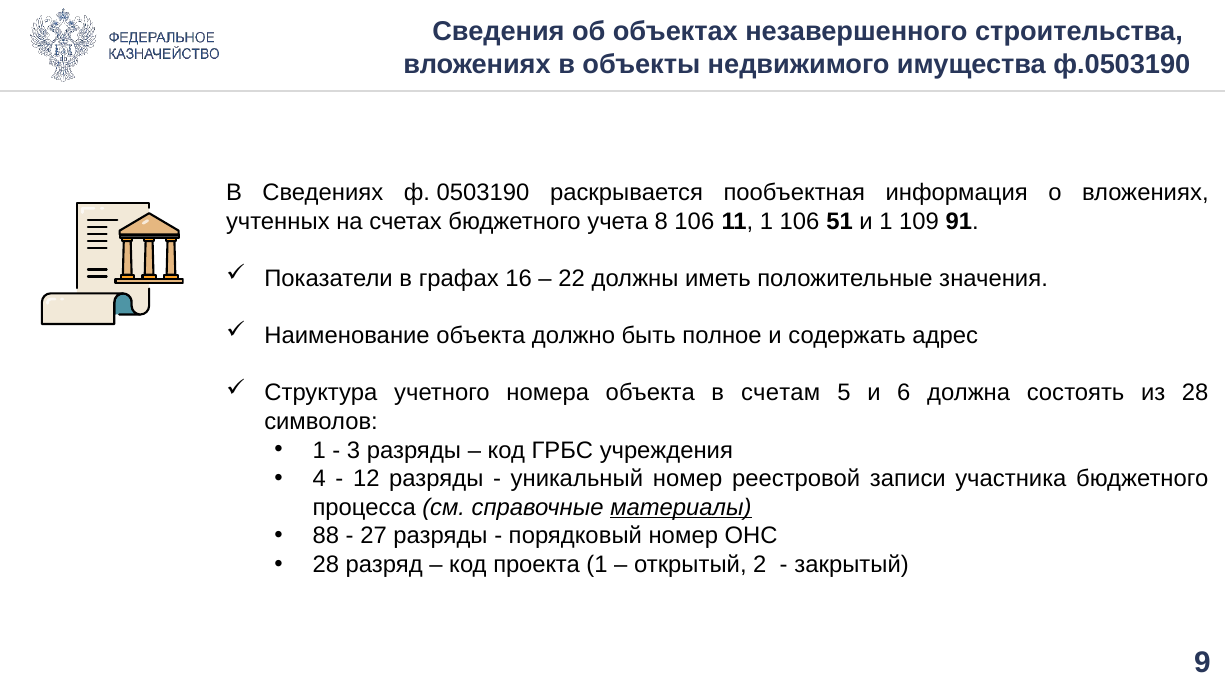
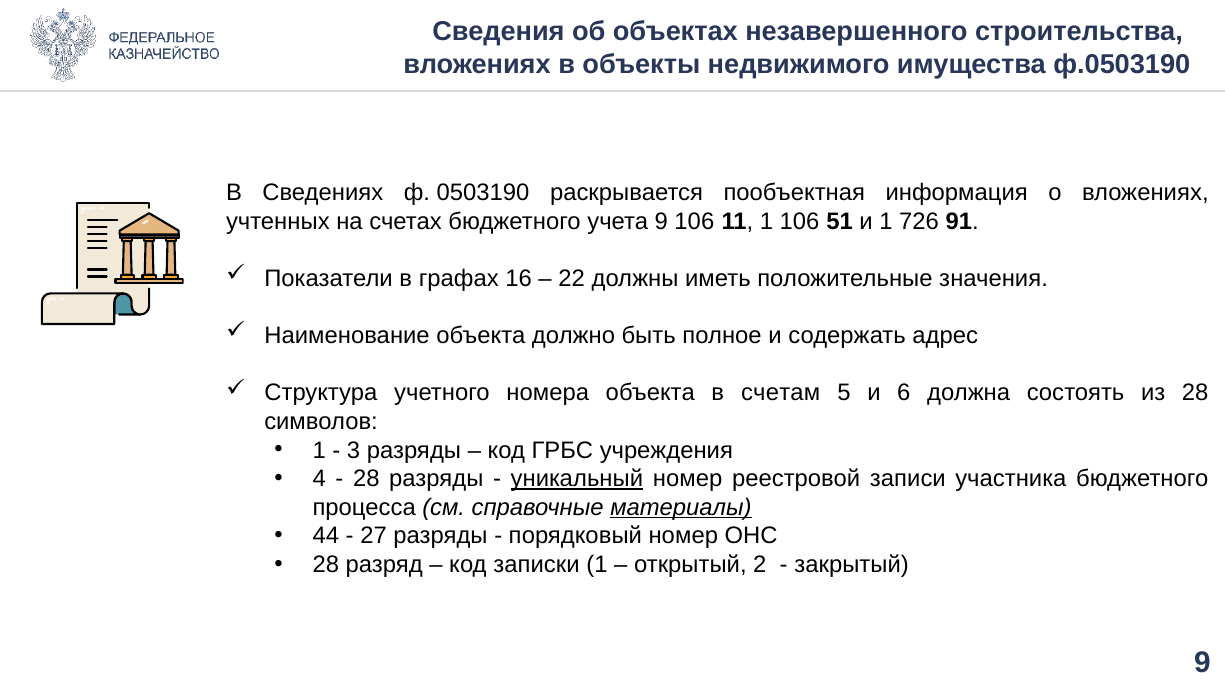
учета 8: 8 -> 9 (661, 222)
109: 109 -> 726 (919, 222)
12: 12 -> 28 (366, 479)
уникальный underline: none -> present (577, 479)
88: 88 -> 44 (326, 536)
проекта: проекта -> записки (536, 565)
